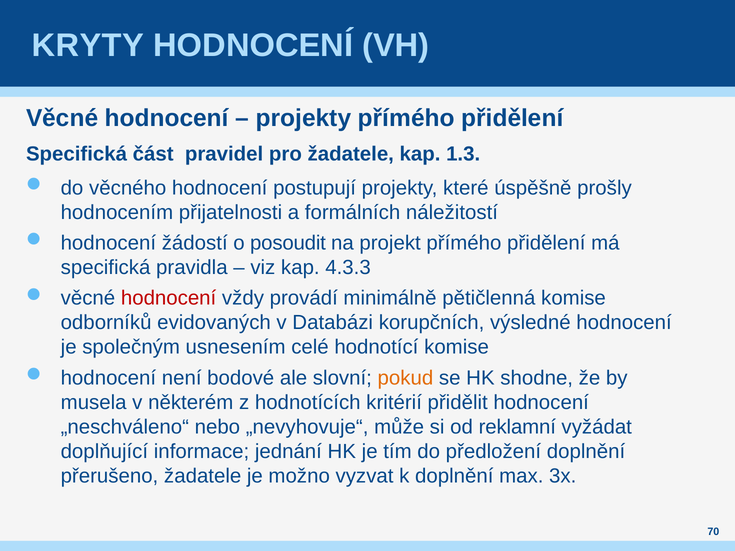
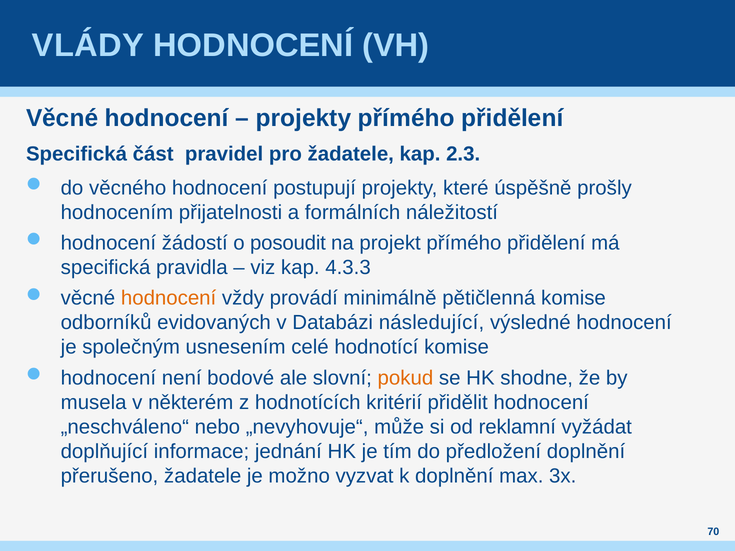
KRYTY: KRYTY -> VLÁDY (88, 46)
1.3: 1.3 -> 2.3 (463, 154)
hodnocení colour: red -> orange (169, 298)
korupčních: korupčních -> následující (431, 323)
